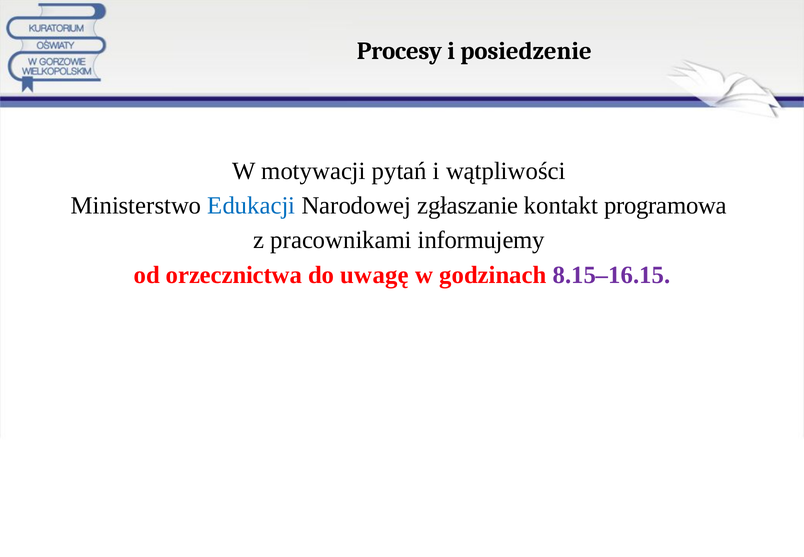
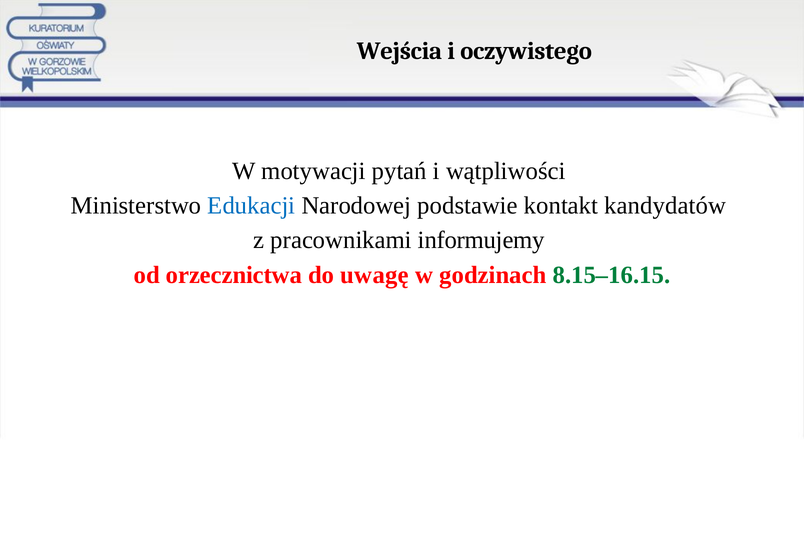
Procesy: Procesy -> Wejścia (399, 51)
posiedzenie: posiedzenie -> oczywistego (526, 51)
zgłaszanie: zgłaszanie -> podstawie (468, 206)
programowa: programowa -> kandydatów (665, 206)
8.15–16.15 colour: purple -> green (611, 275)
